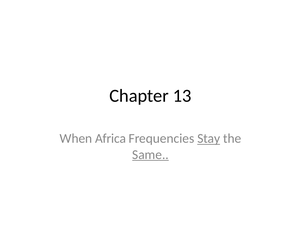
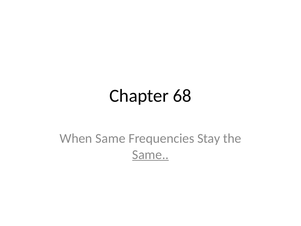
13: 13 -> 68 (182, 96)
When Africa: Africa -> Same (110, 138)
Stay underline: present -> none (209, 138)
